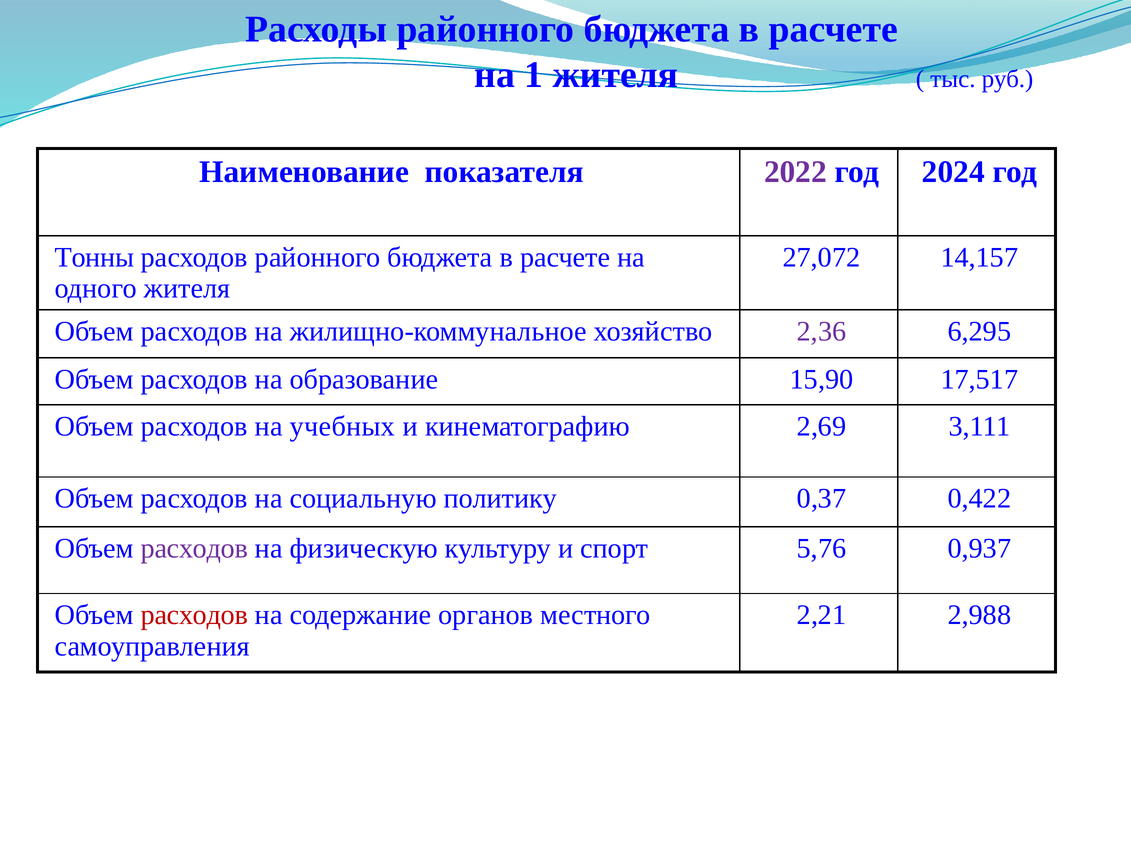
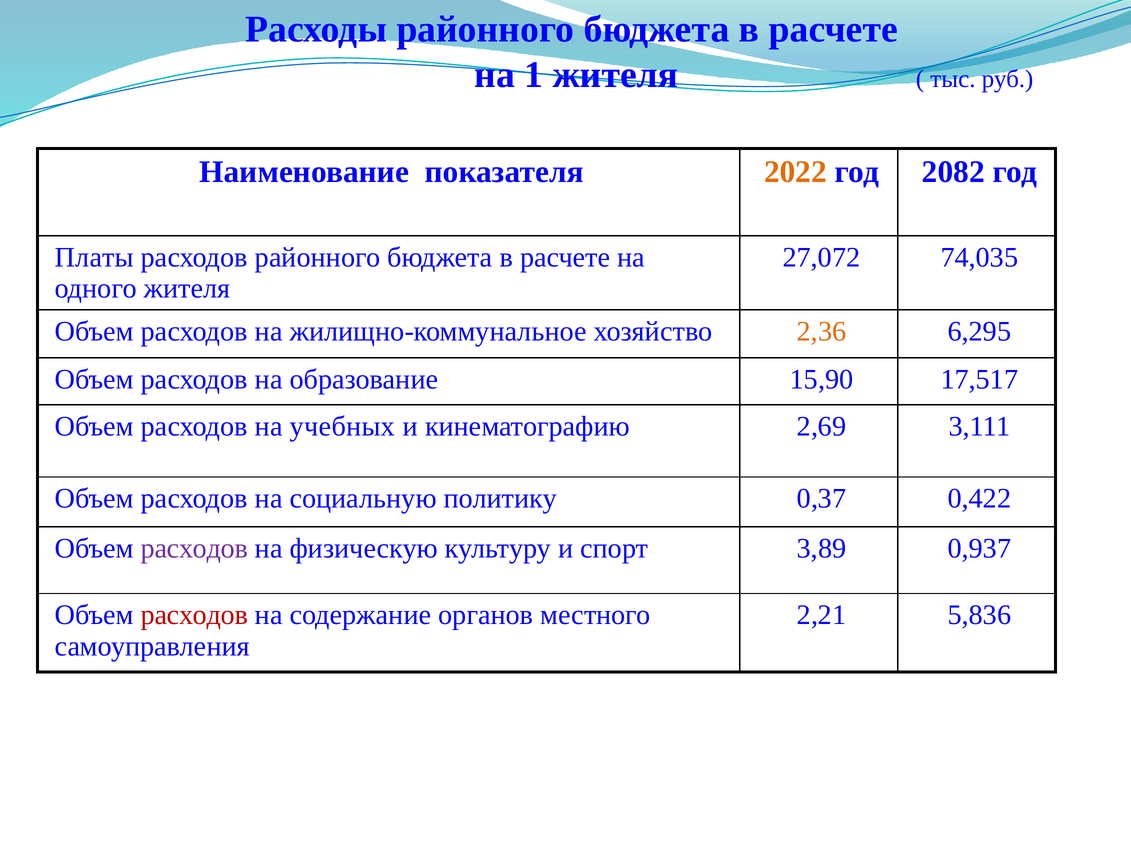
2022 colour: purple -> orange (795, 172)
2024: 2024 -> 2082 (953, 172)
Тонны: Тонны -> Платы (94, 257)
14,157: 14,157 -> 74,035 (979, 257)
2,36 colour: purple -> orange (822, 331)
5,76: 5,76 -> 3,89 (822, 549)
2,988: 2,988 -> 5,836 (979, 615)
